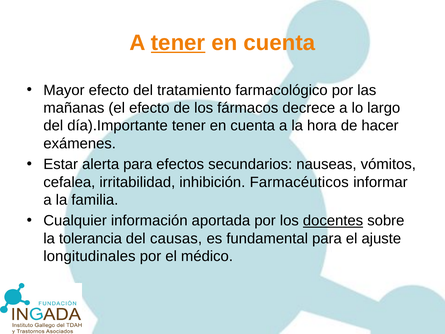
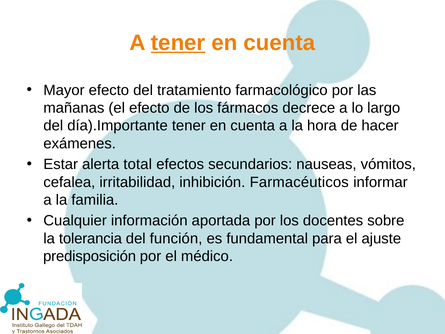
alerta para: para -> total (138, 164)
docentes underline: present -> none (333, 221)
causas: causas -> función (176, 238)
longitudinales: longitudinales -> predisposición (90, 256)
